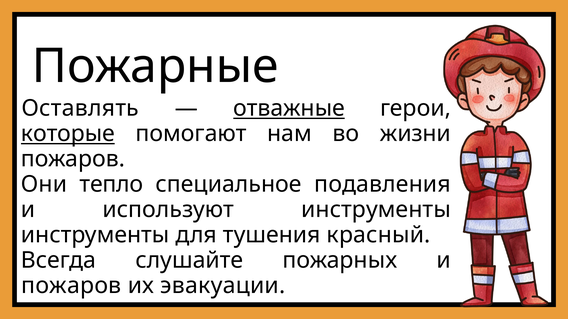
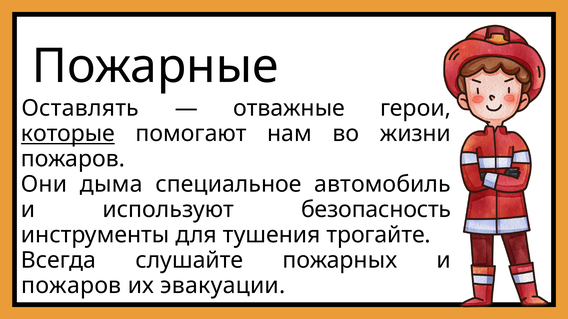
отважные underline: present -> none (289, 108)
тепло: тепло -> дыма (111, 185)
подавления: подавления -> автомобиль (383, 185)
используют инструменты: инструменты -> безопасность (376, 210)
красный: красный -> трогайте (379, 235)
